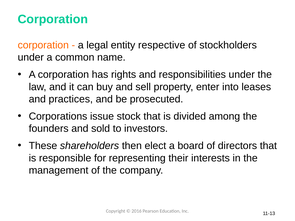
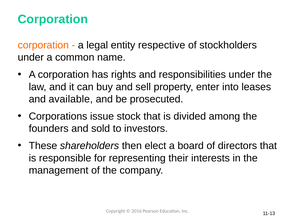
practices: practices -> available (71, 99)
